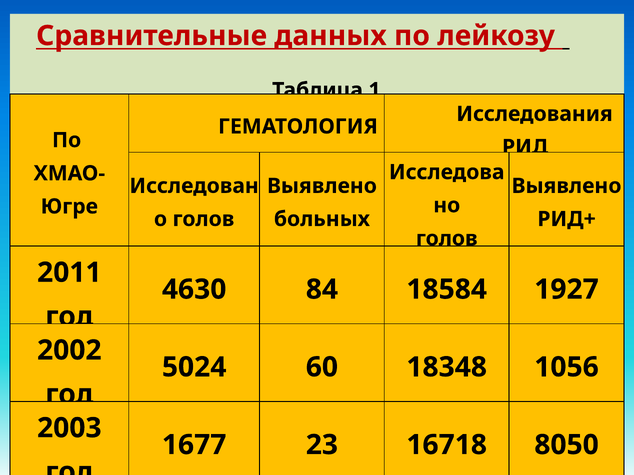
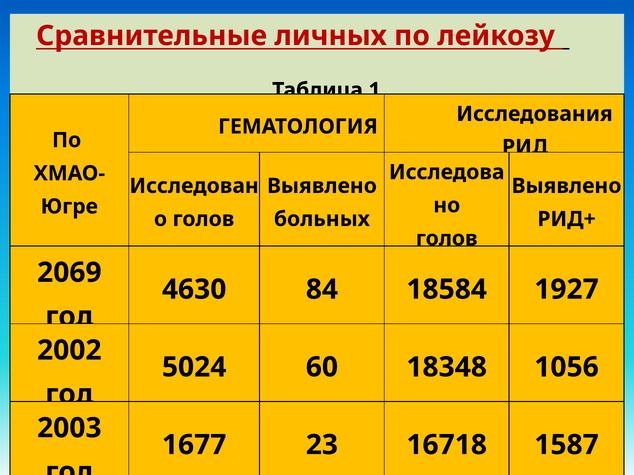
данных: данных -> личных (331, 36)
2011: 2011 -> 2069 (69, 273)
8050: 8050 -> 1587 (567, 445)
